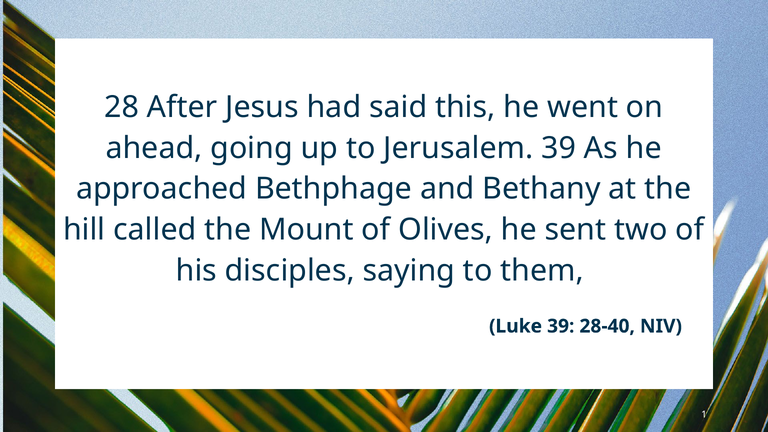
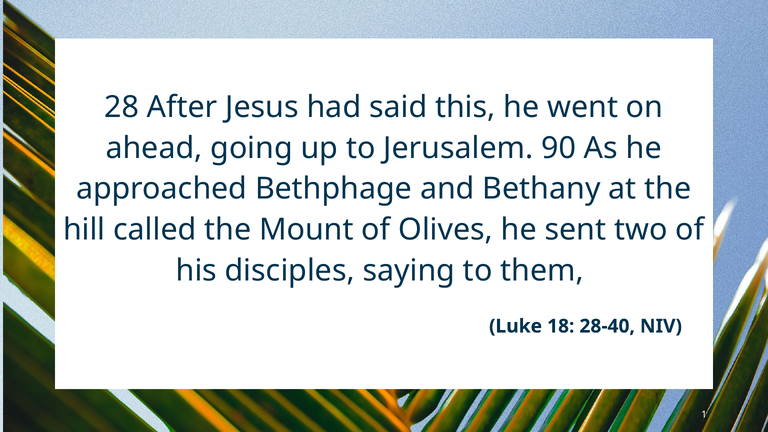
Jerusalem 39: 39 -> 90 (559, 148)
Luke 39: 39 -> 18 (561, 326)
